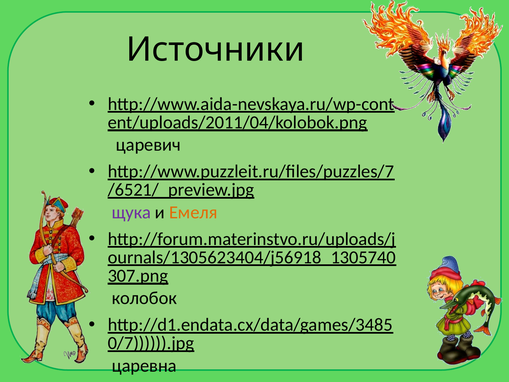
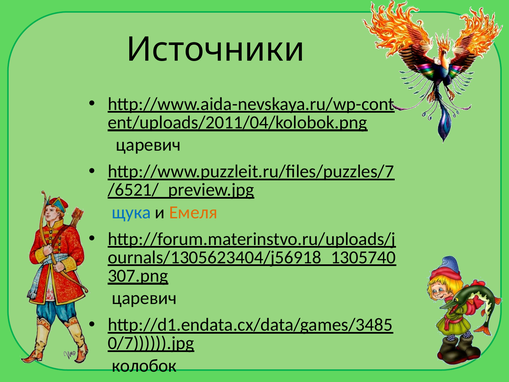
щука colour: purple -> blue (131, 212)
колобок: колобок -> царевич (144, 298)
царевна: царевна -> колобок (144, 365)
